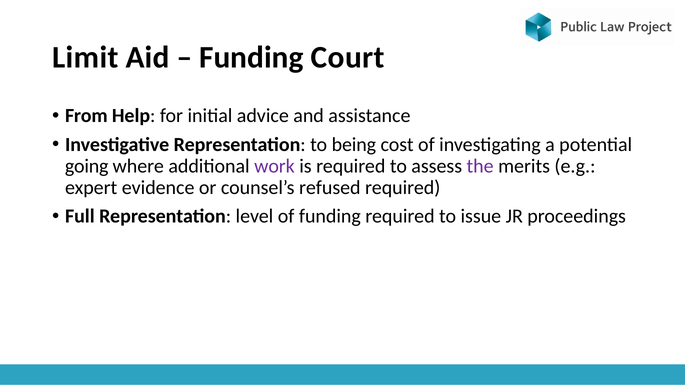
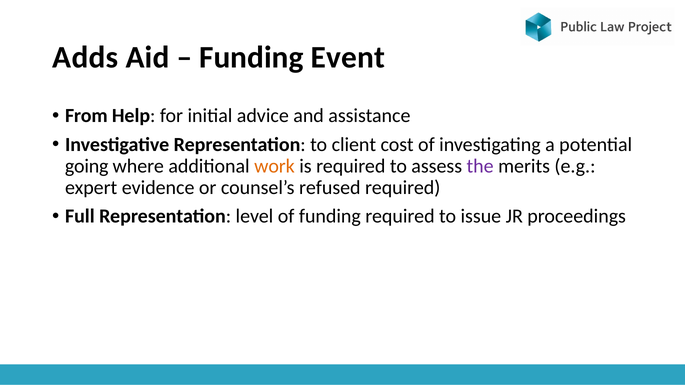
Limit: Limit -> Adds (85, 58)
Court: Court -> Event (348, 58)
being: being -> client (354, 145)
work colour: purple -> orange (274, 166)
